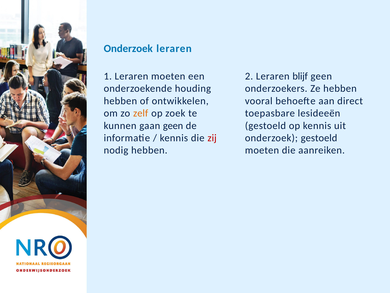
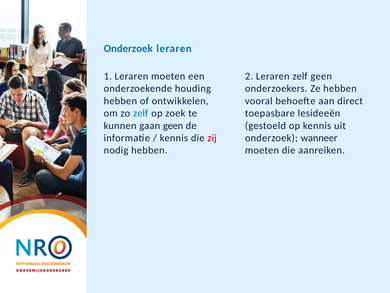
Leraren blijf: blijf -> zelf (300, 76)
zelf colour: orange -> blue (141, 113)
onderzoek gestoeld: gestoeld -> wanneer (319, 138)
